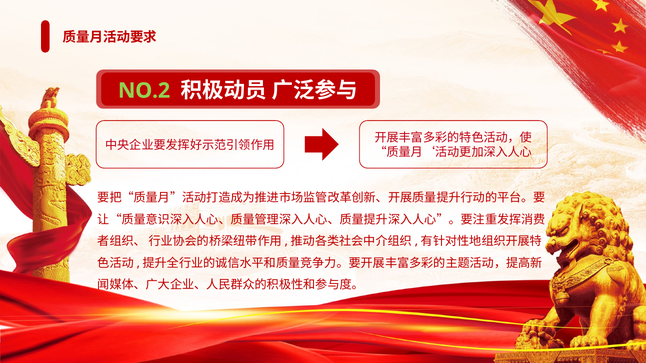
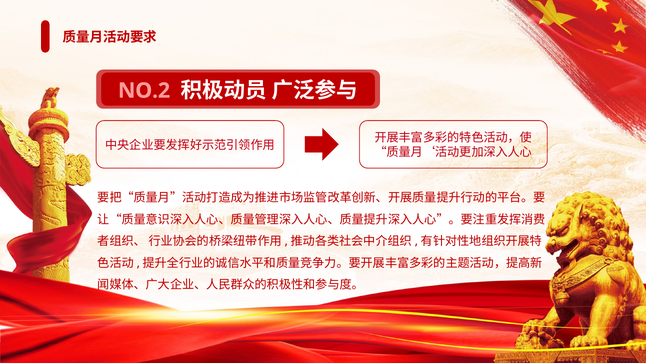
NO.2 colour: light green -> pink (144, 91)
